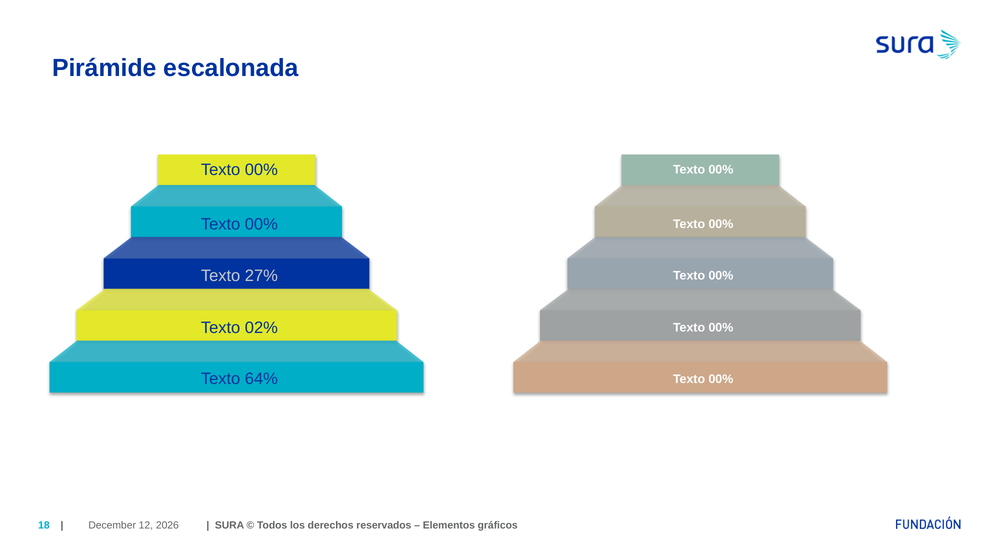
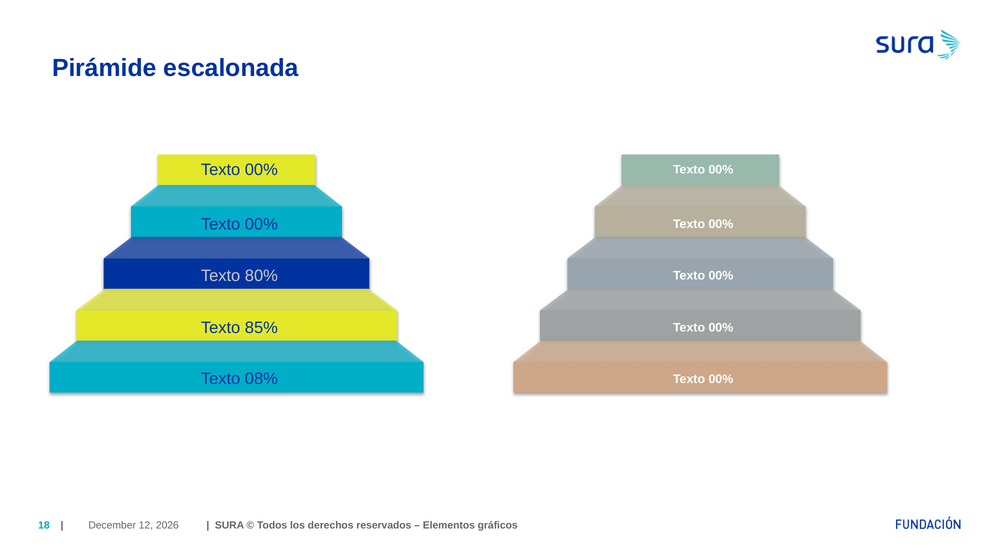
27%: 27% -> 80% (261, 276)
02%: 02% -> 85% (261, 328)
64%: 64% -> 08% (261, 379)
